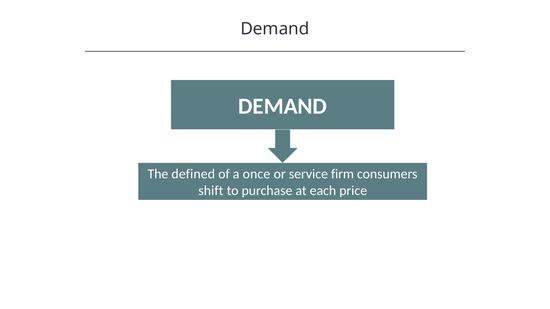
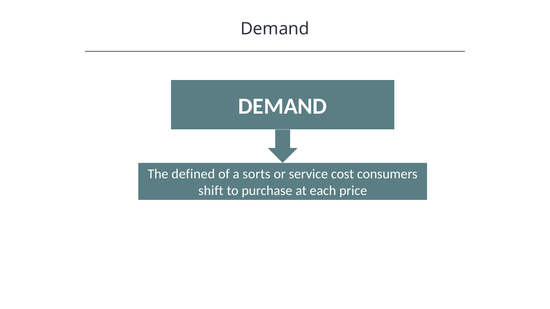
once: once -> sorts (256, 174)
firm: firm -> cost (342, 174)
